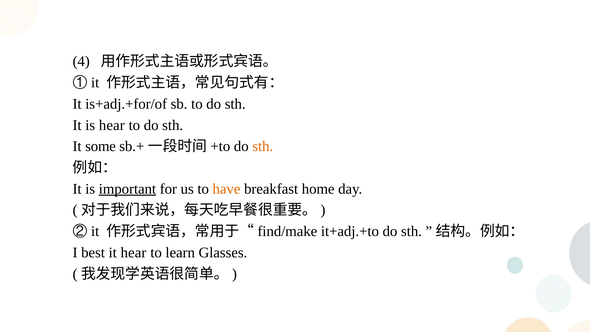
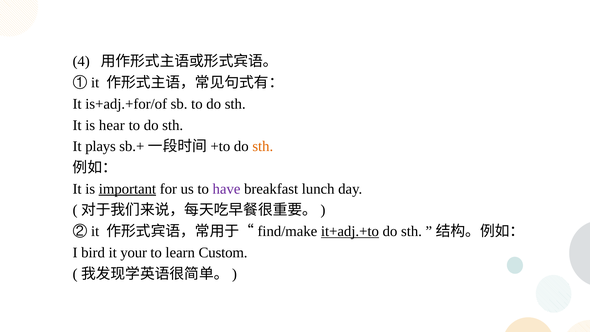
some: some -> plays (101, 146)
have colour: orange -> purple (227, 189)
home: home -> lunch (318, 189)
it+adj.+to underline: none -> present (350, 231)
best: best -> bird (93, 253)
it hear: hear -> your (134, 253)
Glasses: Glasses -> Custom (223, 253)
